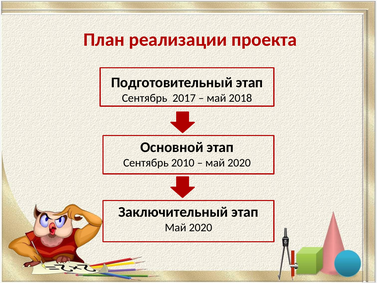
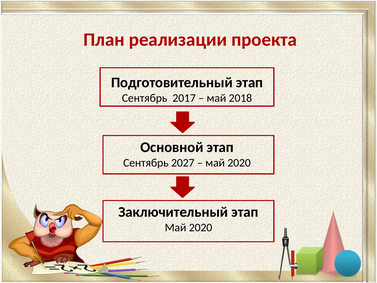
2010: 2010 -> 2027 (183, 163)
